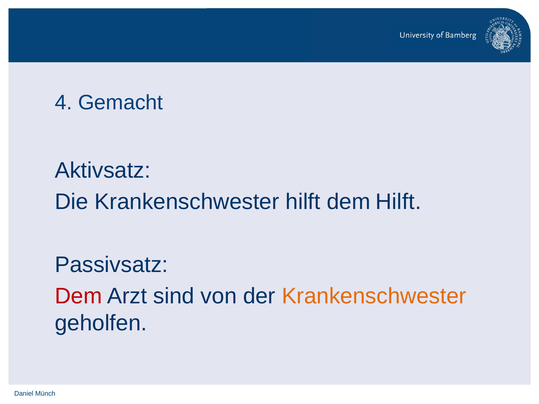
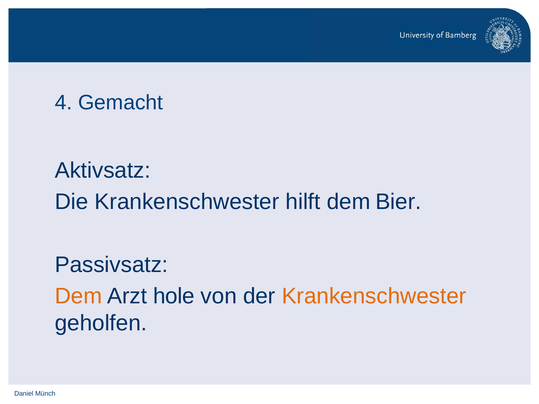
dem Hilft: Hilft -> Bier (398, 202)
Dem colour: red -> orange (78, 296)
sind: sind -> hole (174, 296)
